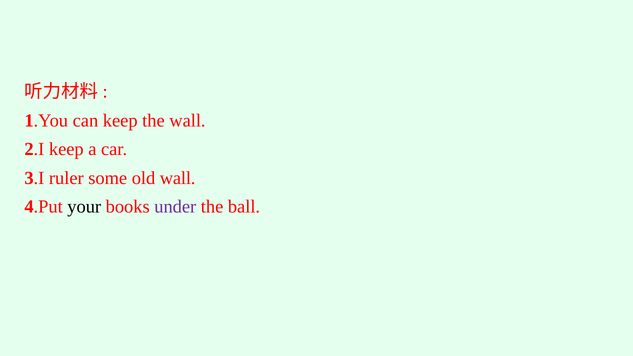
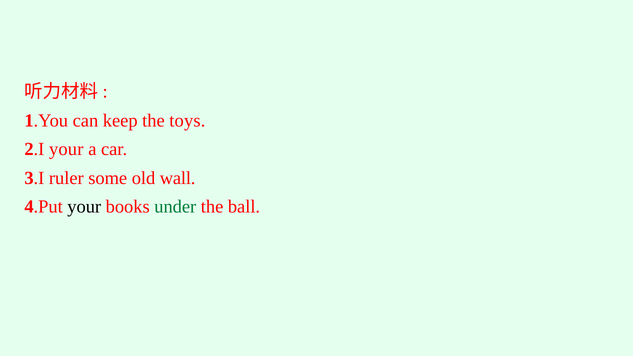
the wall: wall -> toys (187, 120)
2.I keep: keep -> your (66, 149)
under colour: purple -> green (175, 207)
